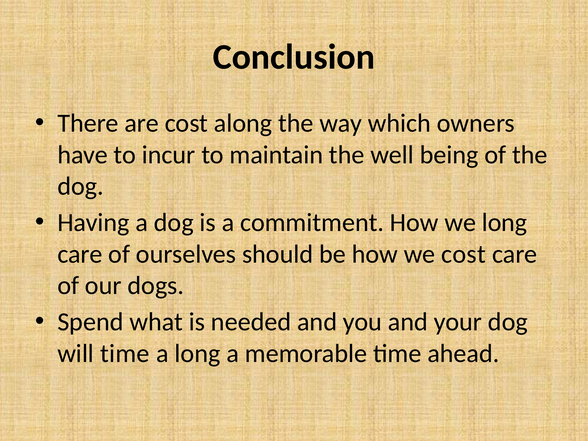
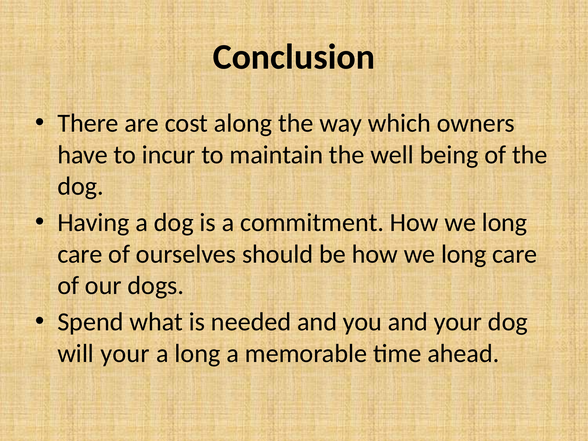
be how we cost: cost -> long (464, 254)
will time: time -> your (125, 353)
